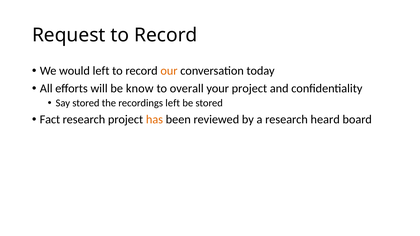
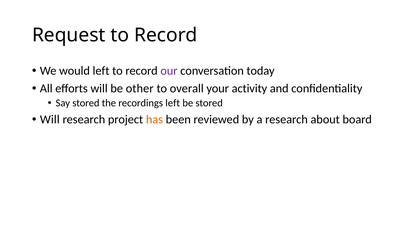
our colour: orange -> purple (169, 71)
know: know -> other (140, 89)
your project: project -> activity (249, 89)
Fact: Fact -> Will (50, 120)
heard: heard -> about (325, 120)
